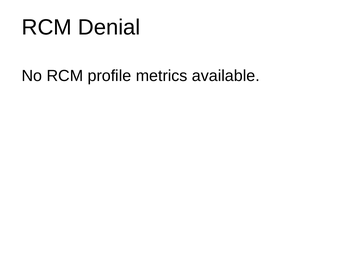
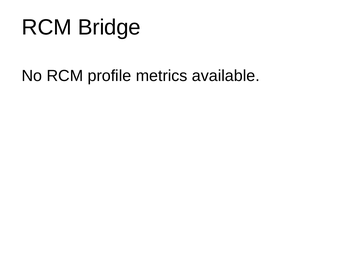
Denial: Denial -> Bridge (109, 27)
